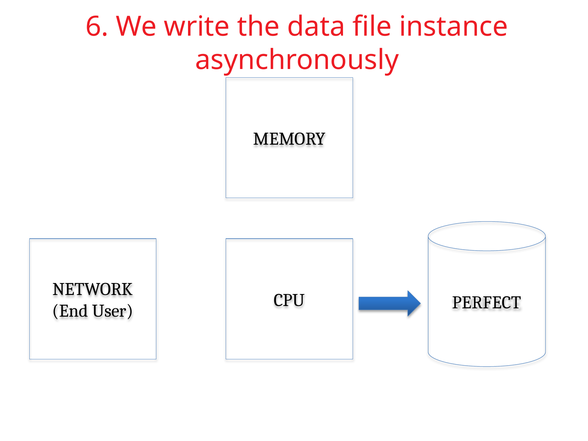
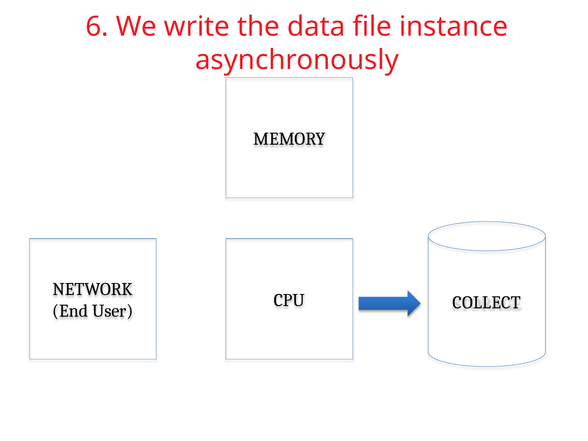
PERFECT: PERFECT -> COLLECT (487, 303)
